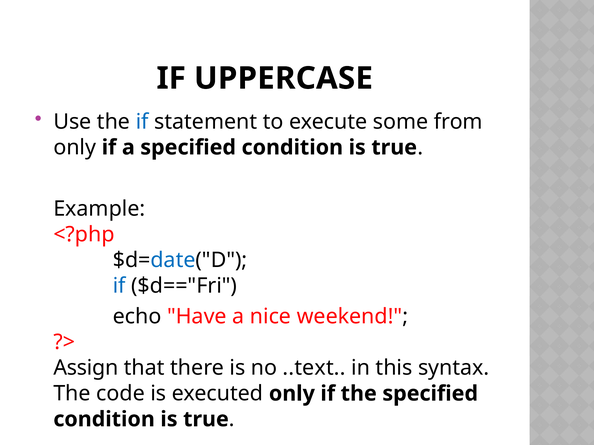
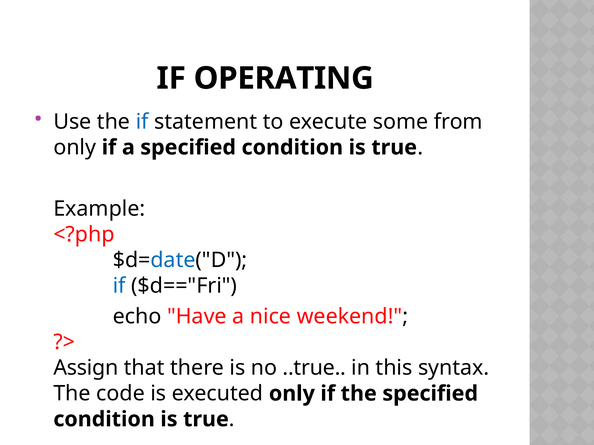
UPPERCASE: UPPERCASE -> OPERATING (284, 78)
..text: ..text -> ..true (314, 368)
